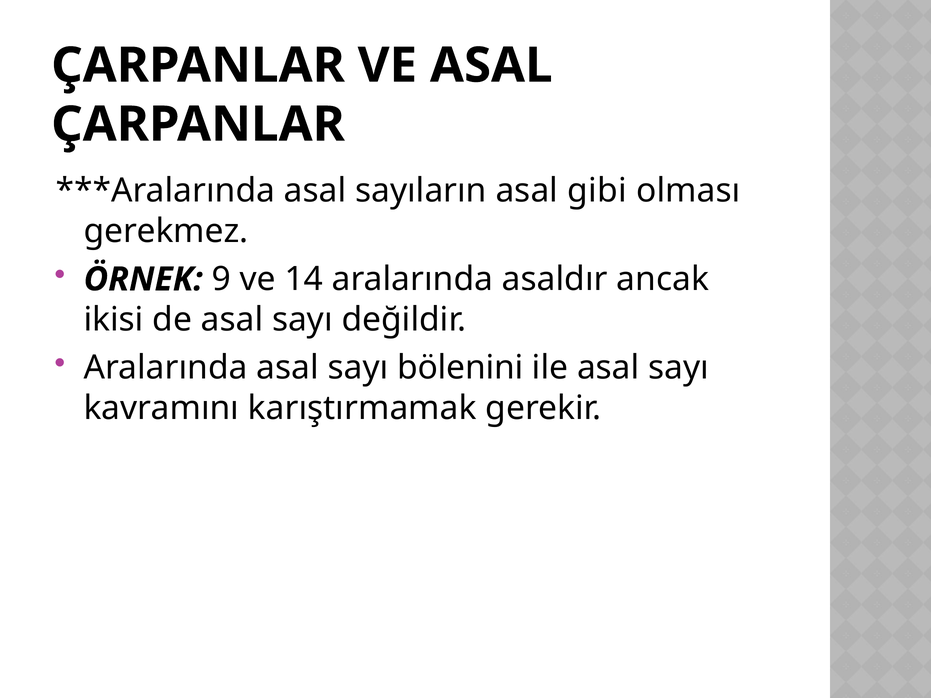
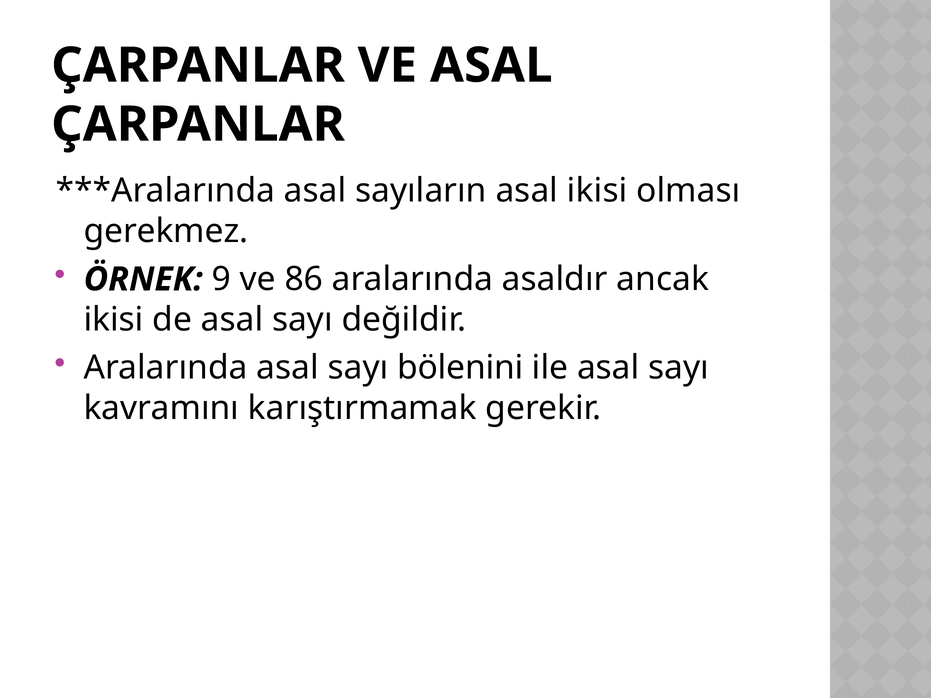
asal gibi: gibi -> ikisi (597, 191)
14: 14 -> 86 (304, 279)
